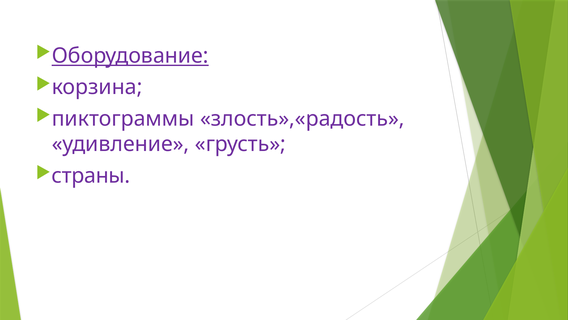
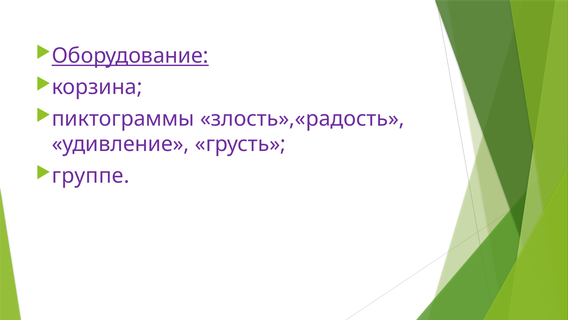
страны: страны -> группе (91, 176)
